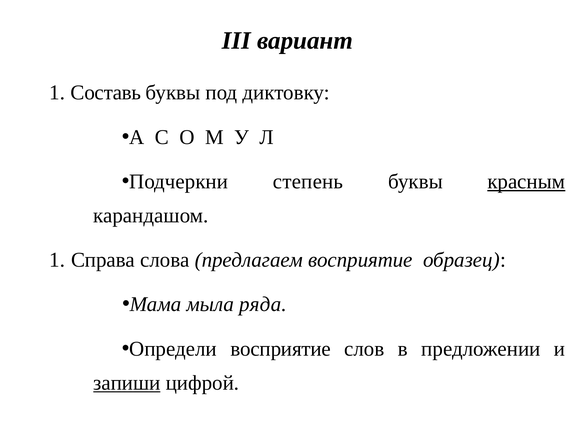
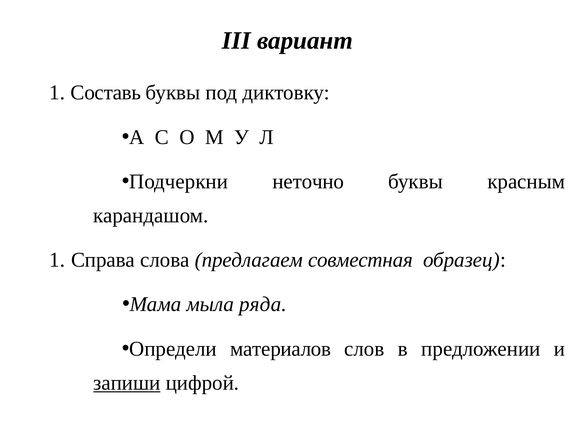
степень: степень -> неточно (308, 181)
красным underline: present -> none (526, 181)
предлагаем восприятие: восприятие -> совместная (360, 260)
Определи восприятие: восприятие -> материалов (281, 349)
